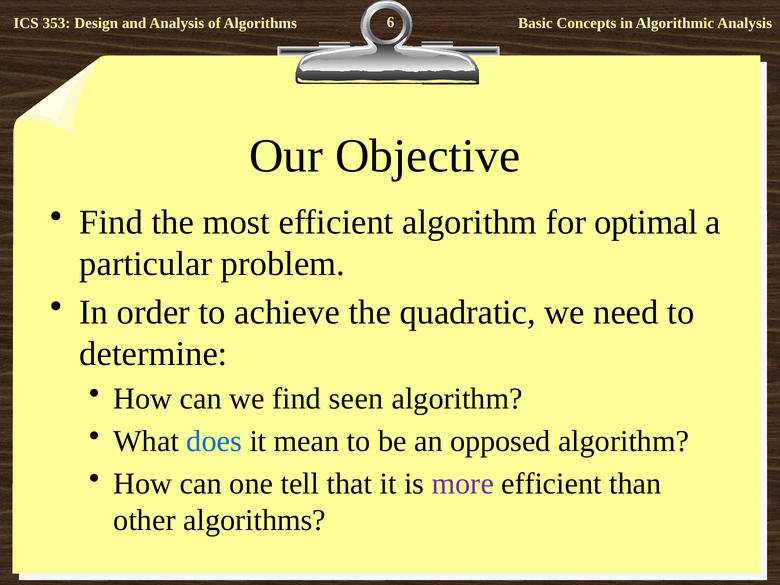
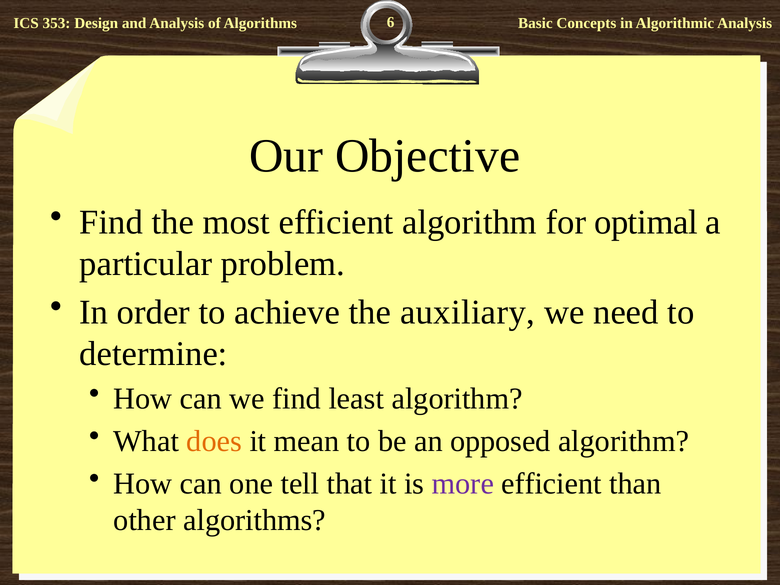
quadratic: quadratic -> auxiliary (467, 312)
seen: seen -> least (356, 399)
does colour: blue -> orange (214, 441)
